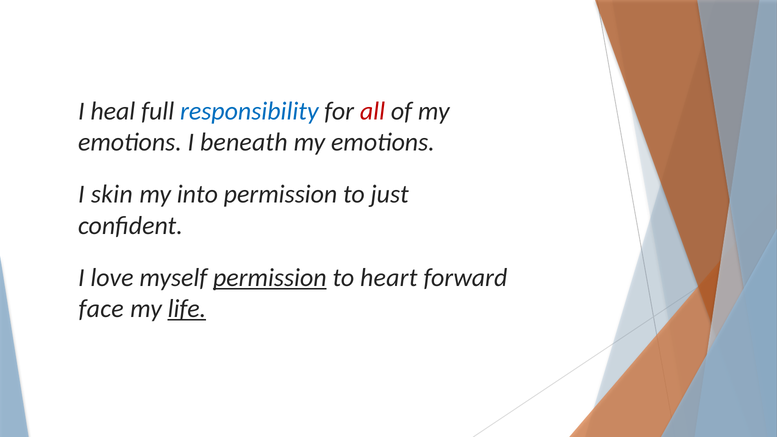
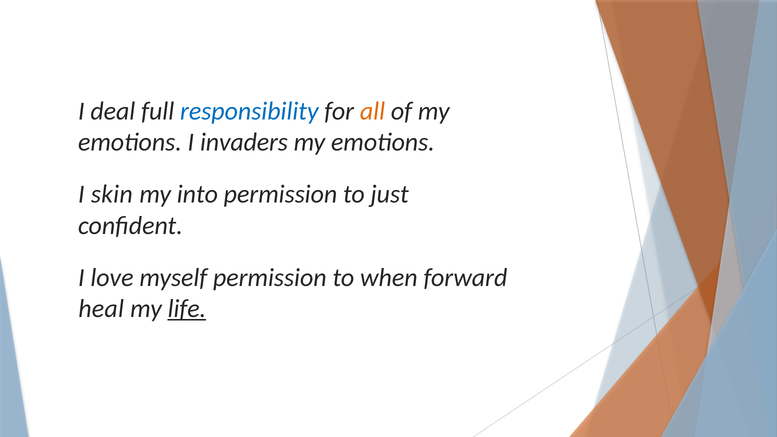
heal: heal -> deal (113, 111)
all colour: red -> orange (373, 111)
beneath: beneath -> invaders (244, 142)
permission underline: present -> none (270, 278)
heart: heart -> when (389, 278)
face: face -> heal (101, 309)
